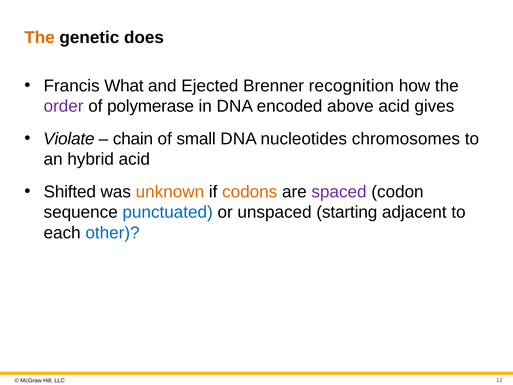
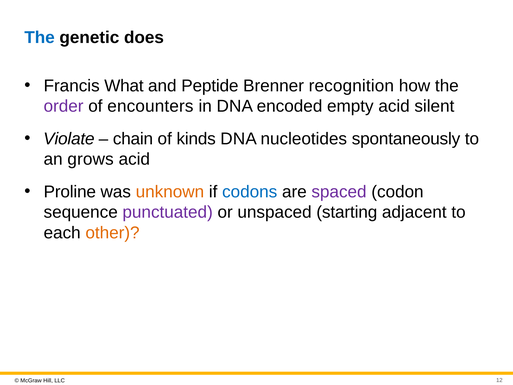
The colour: orange -> blue (40, 37)
Ejected: Ejected -> Peptide (210, 86)
polymerase: polymerase -> encounters (150, 106)
above: above -> empty (350, 106)
gives: gives -> silent (434, 106)
small: small -> kinds (196, 139)
chromosomes: chromosomes -> spontaneously (406, 139)
hybrid: hybrid -> grows (91, 159)
Shifted: Shifted -> Proline (70, 192)
codons colour: orange -> blue (250, 192)
punctuated colour: blue -> purple (168, 212)
other colour: blue -> orange (112, 233)
